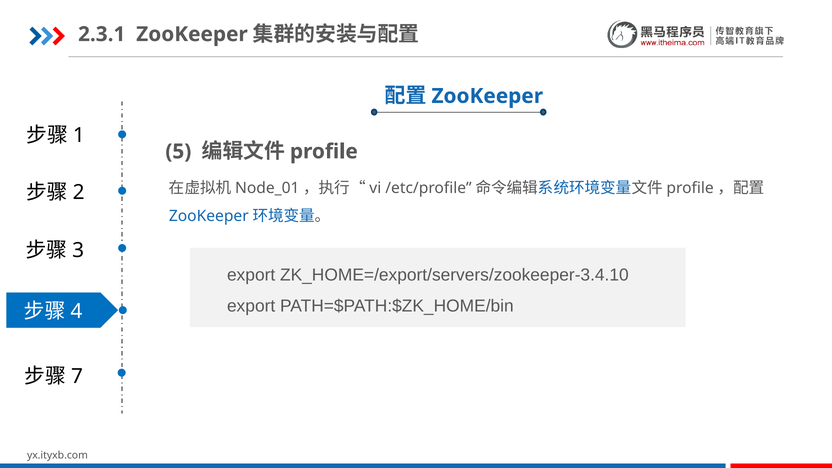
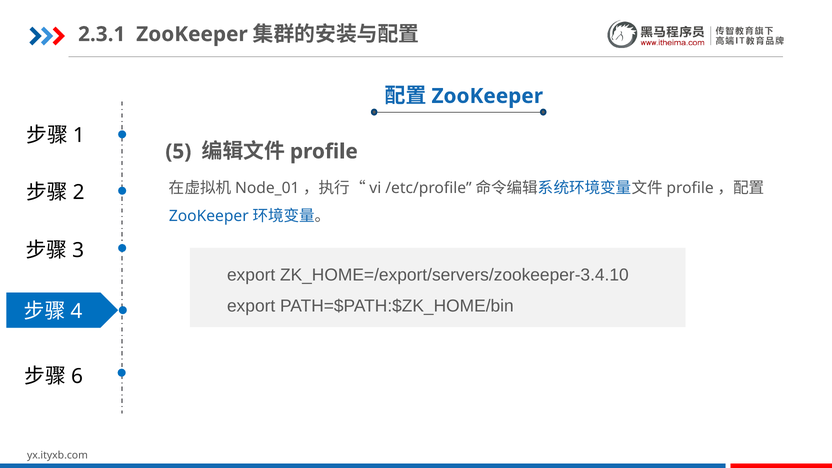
7: 7 -> 6 (77, 376)
